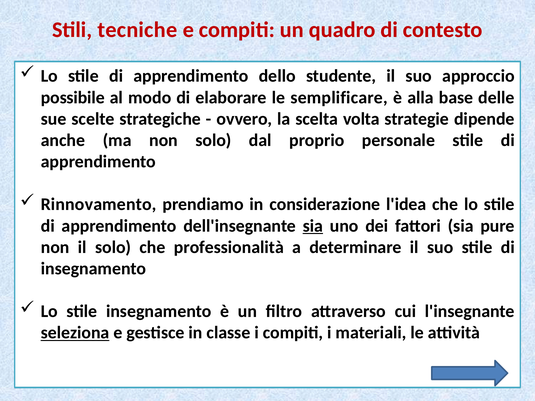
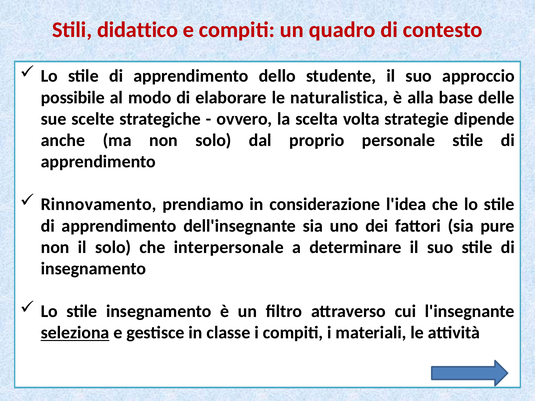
tecniche: tecniche -> didattico (138, 30)
semplificare: semplificare -> naturalistica (339, 98)
sia underline: present -> none (313, 226)
professionalità: professionalità -> interpersonale (229, 247)
